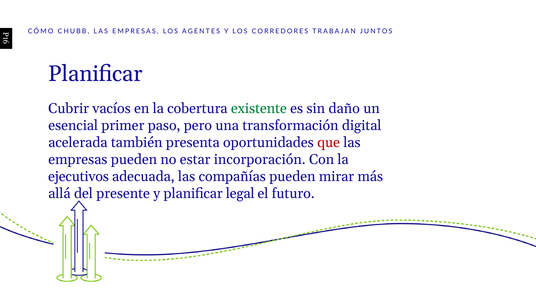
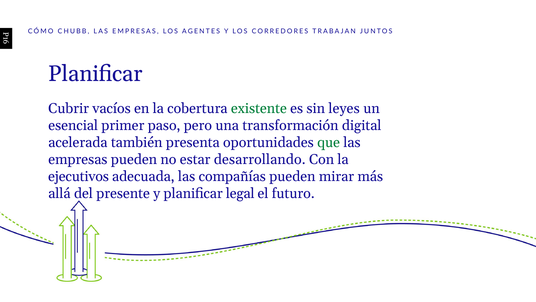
daño: daño -> leyes (344, 108)
que colour: red -> green (329, 142)
incorporación: incorporación -> desarrollando (260, 159)
